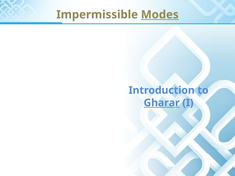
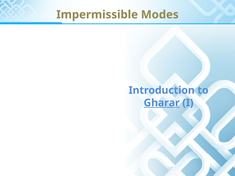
Modes underline: present -> none (160, 15)
